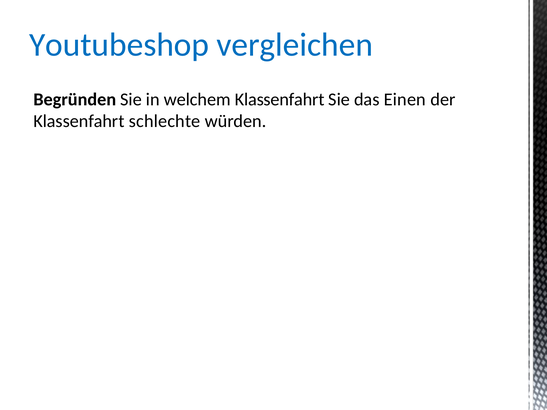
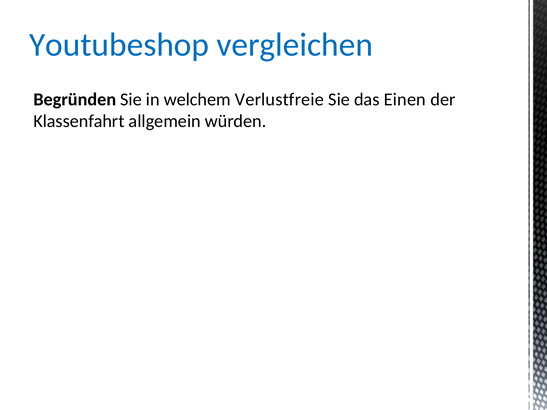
welchem Klassenfahrt: Klassenfahrt -> Verlustfreie (279, 99)
schlechte: schlechte -> allgemein (165, 121)
